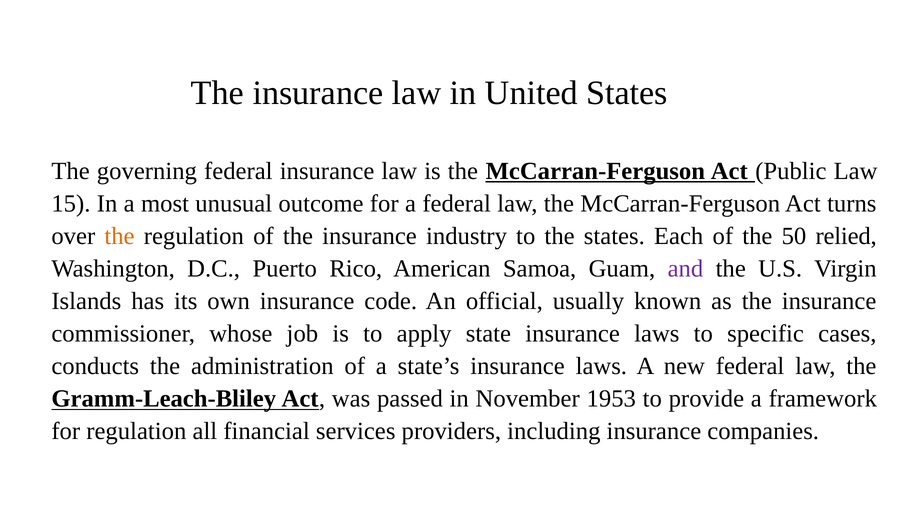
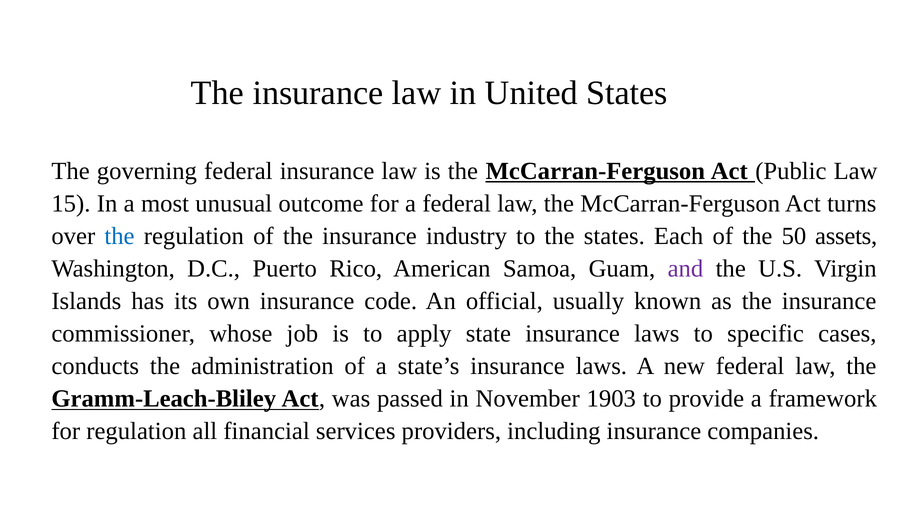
the colour: orange -> blue (119, 236)
relied: relied -> assets (846, 236)
1953: 1953 -> 1903 (611, 399)
